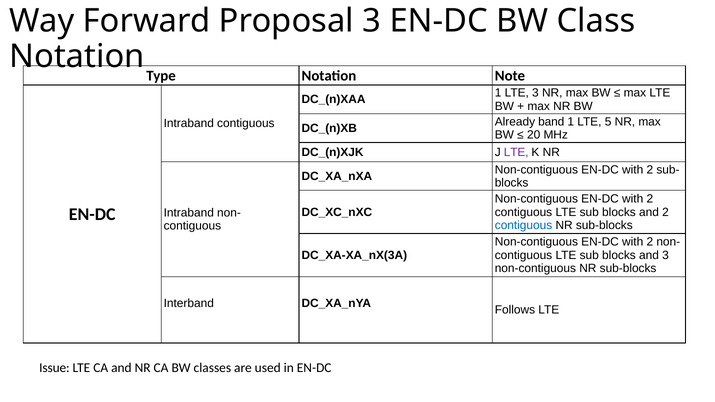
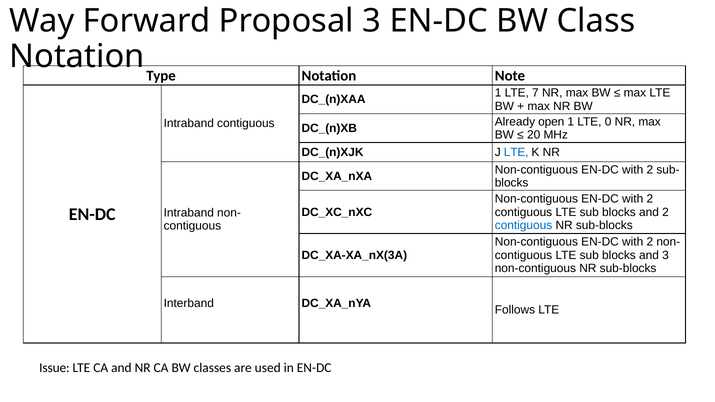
LTE 3: 3 -> 7 (535, 93)
band: band -> open (551, 122)
5: 5 -> 0 (608, 122)
LTE colour: purple -> blue (516, 152)
